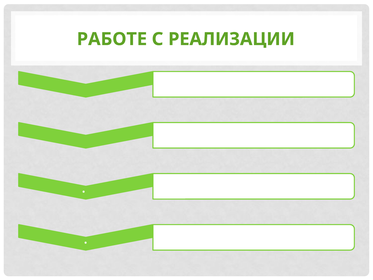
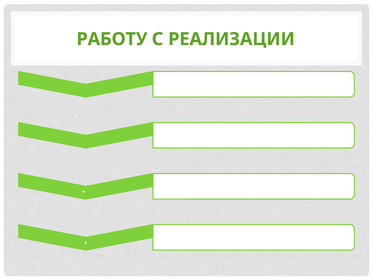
РАБОТЕ: РАБОТЕ -> РАБОТУ (112, 39)
